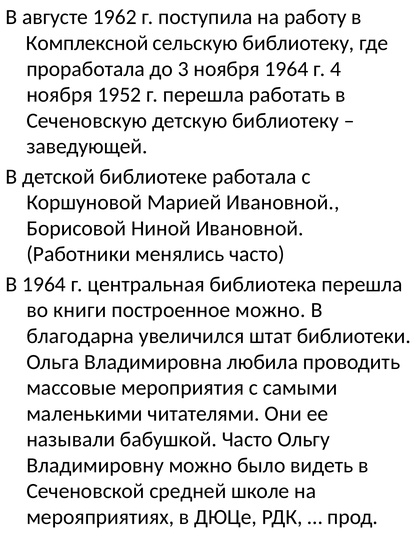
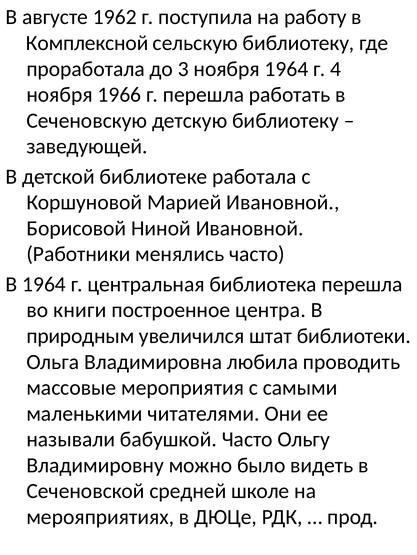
1952: 1952 -> 1966 (119, 95)
построенное можно: можно -> центра (270, 311)
благодарна: благодарна -> природным (80, 337)
